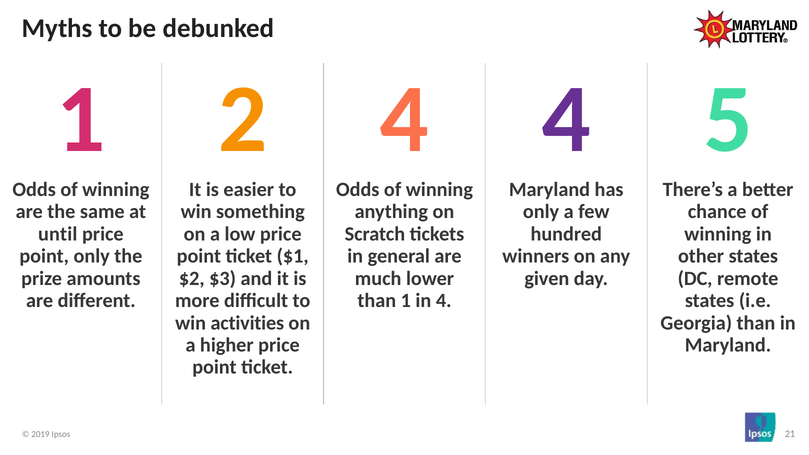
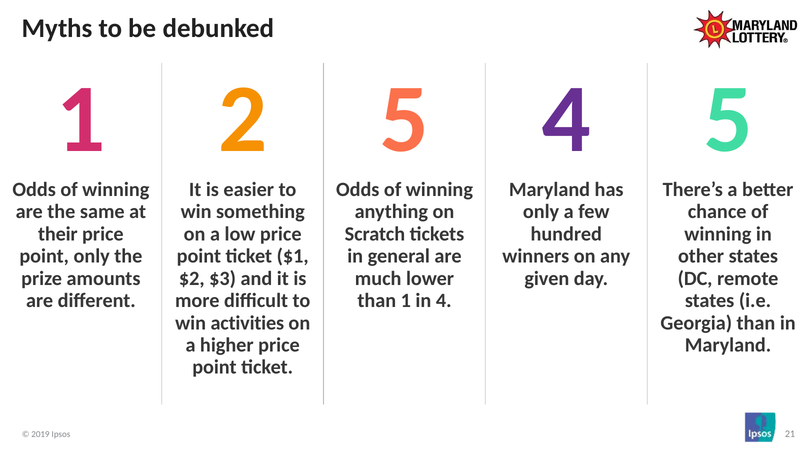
2 4: 4 -> 5 (404, 119)
until: until -> their (58, 234)
